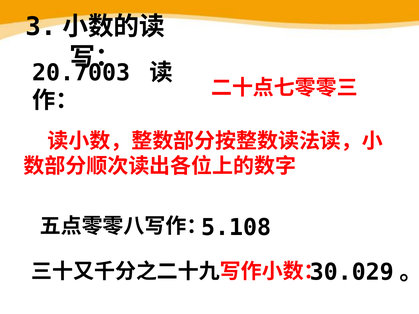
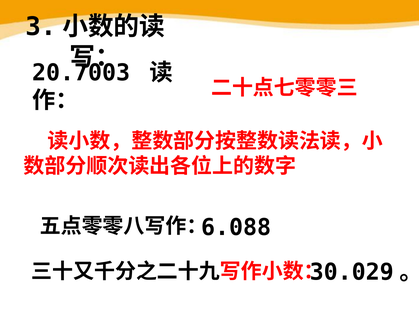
5.108: 5.108 -> 6.088 (236, 228)
